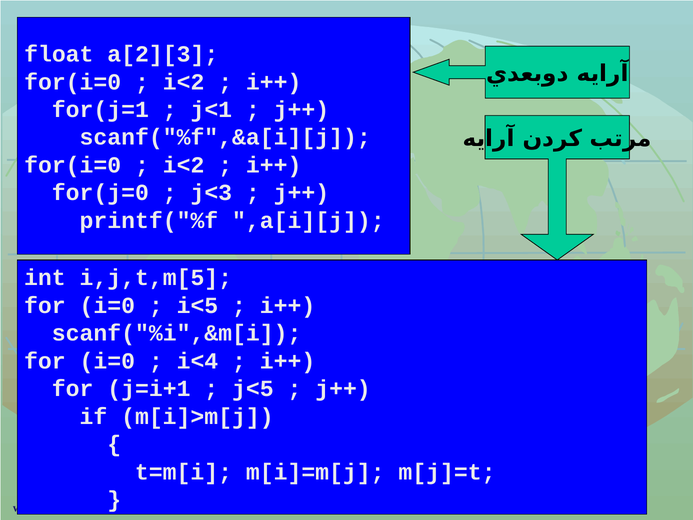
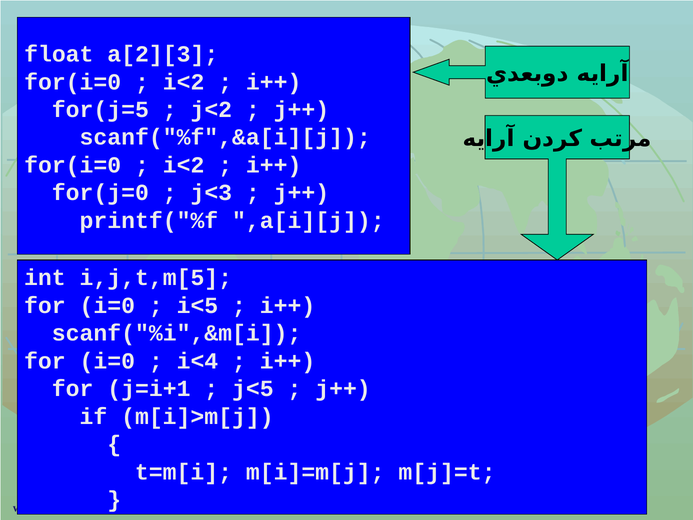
for(j=1: for(j=1 -> for(j=5 (100, 110)
j<1: j<1 -> j<2 (211, 110)
